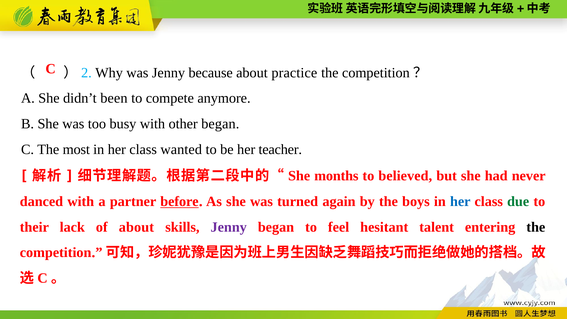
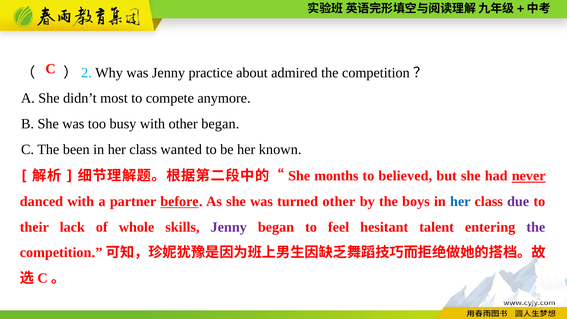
because: because -> practice (211, 73)
practice: practice -> admired (294, 73)
been: been -> most (114, 98)
most: most -> been (76, 149)
teacher: teacher -> known (280, 149)
never underline: none -> present (529, 176)
turned again: again -> other (339, 202)
due colour: green -> purple (518, 202)
of about: about -> whole (136, 227)
the colour: black -> purple (536, 227)
